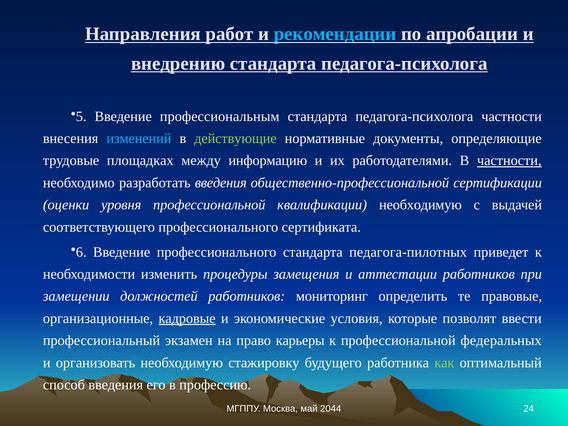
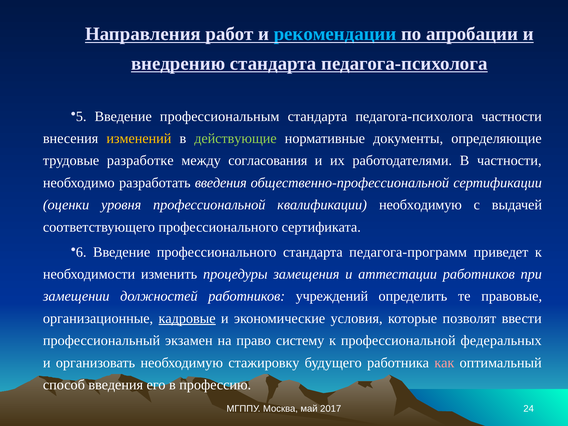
изменений colour: light blue -> yellow (139, 138)
площадках: площадках -> разработке (140, 161)
информацию: информацию -> согласования (268, 161)
частности underline: present -> none (509, 161)
педагога-пилотных: педагога-пилотных -> педагога-программ (408, 252)
мониторинг: мониторинг -> учреждений (332, 296)
карьеры: карьеры -> систему (300, 341)
как colour: light green -> pink (444, 363)
2044: 2044 -> 2017 (331, 409)
